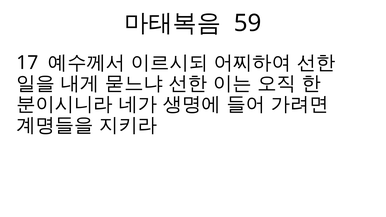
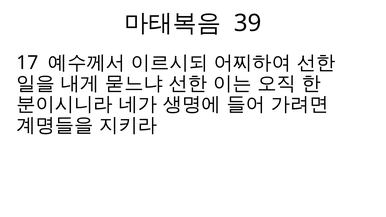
59: 59 -> 39 (248, 23)
